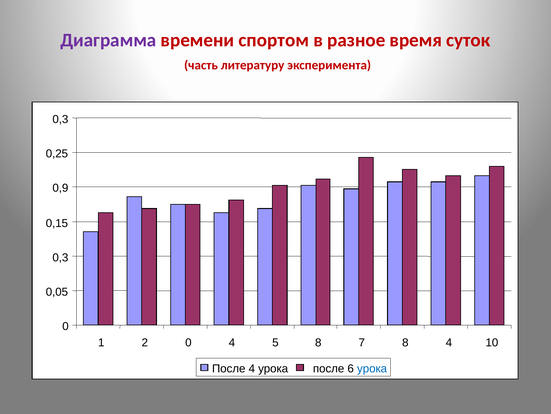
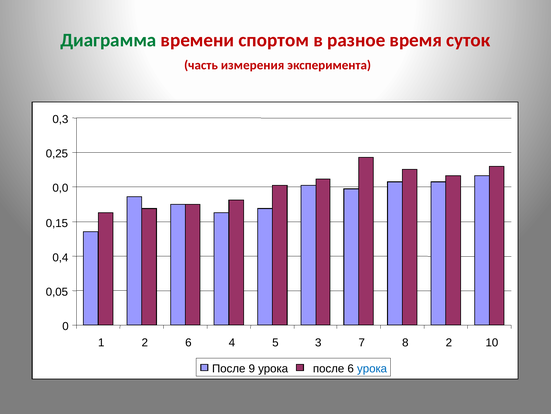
Диаграмма colour: purple -> green (108, 40)
литературу: литературу -> измерения (253, 65)
0,9: 0,9 -> 0,0 (60, 188)
0,3: 0,3 -> 0,4 (60, 257)
2 0: 0 -> 6 (188, 342)
5 8: 8 -> 3 (318, 342)
8 4: 4 -> 2 (449, 342)
После 4: 4 -> 9 (252, 368)
